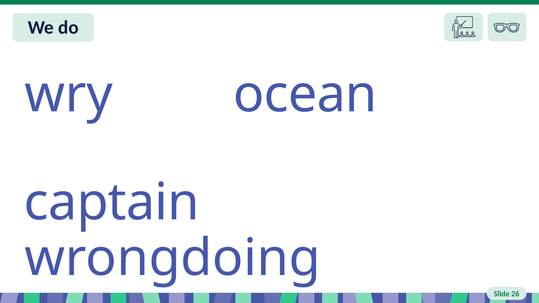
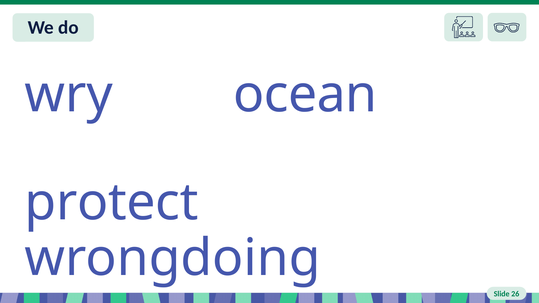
captain: captain -> protect (112, 202)
